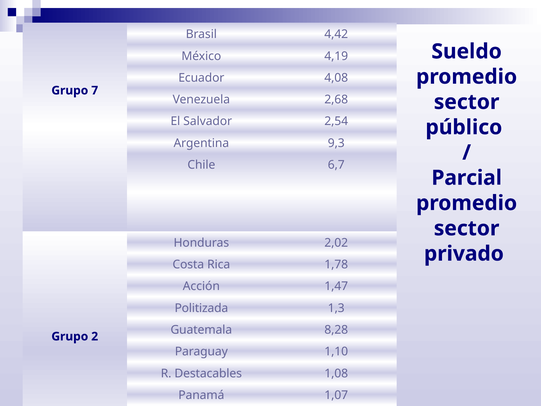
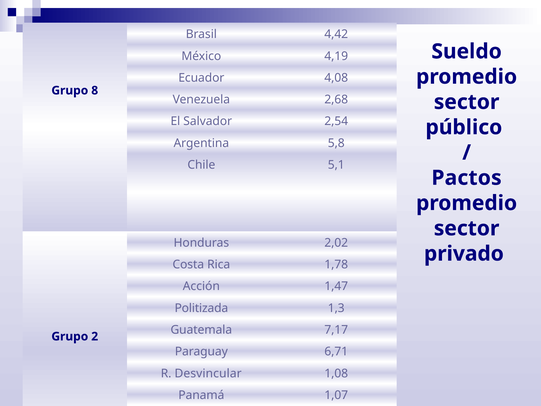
7: 7 -> 8 (95, 90)
9,3: 9,3 -> 5,8 (336, 143)
6,7: 6,7 -> 5,1 (336, 165)
Parcial: Parcial -> Pactos (467, 178)
8,28: 8,28 -> 7,17 (336, 330)
1,10: 1,10 -> 6,71 (336, 351)
Destacables: Destacables -> Desvincular (208, 373)
